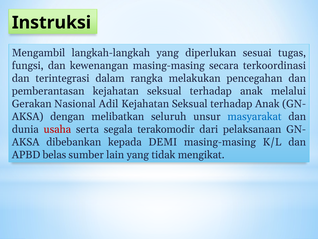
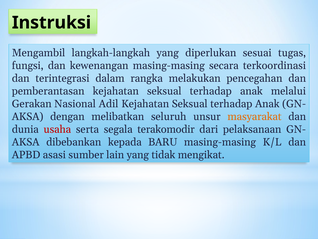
masyarakat colour: blue -> orange (254, 116)
DEMI: DEMI -> BARU (163, 142)
belas: belas -> asasi (54, 155)
